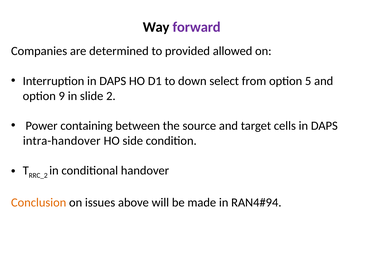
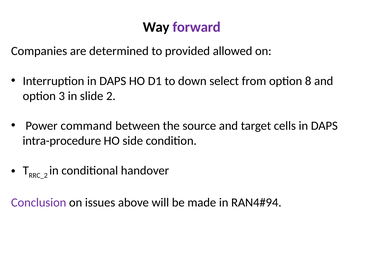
5: 5 -> 8 (308, 81)
9: 9 -> 3 (62, 96)
containing: containing -> command (86, 126)
intra-handover: intra-handover -> intra-procedure (62, 141)
Conclusion colour: orange -> purple (39, 203)
